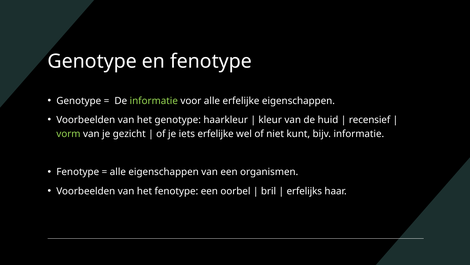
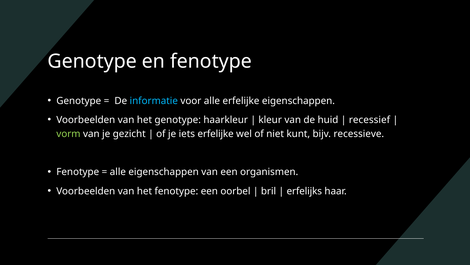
informatie colour: light green -> light blue (154, 101)
recensief: recensief -> recessief (369, 120)
bijv informatie: informatie -> recessieve (359, 134)
